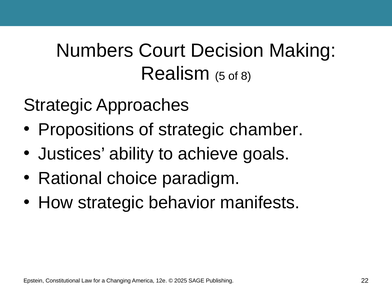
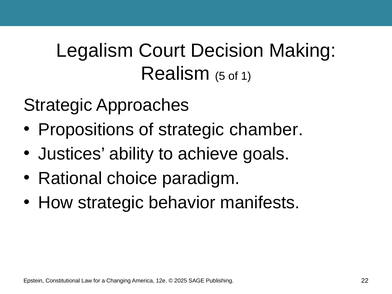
Numbers: Numbers -> Legalism (95, 51)
8: 8 -> 1 (246, 76)
